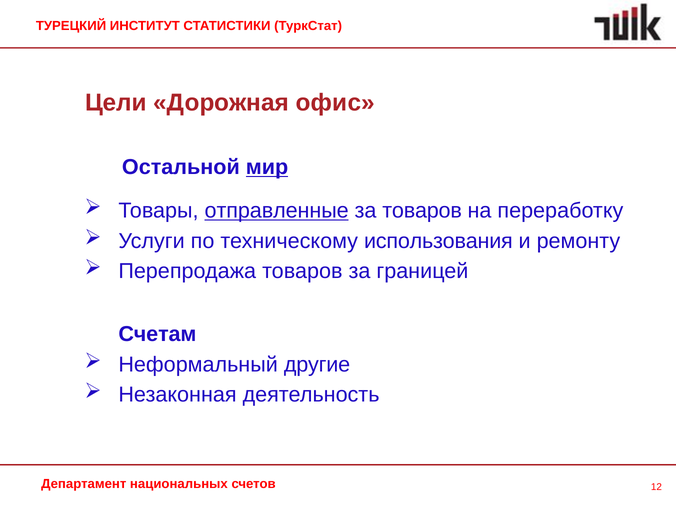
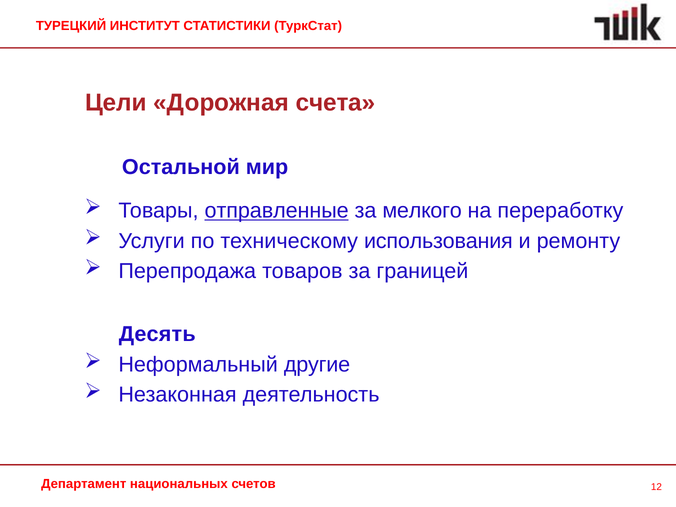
офис: офис -> счета (336, 103)
мир underline: present -> none (267, 167)
за товаров: товаров -> мелкого (422, 211)
Счетам: Счетам -> Десять (157, 334)
